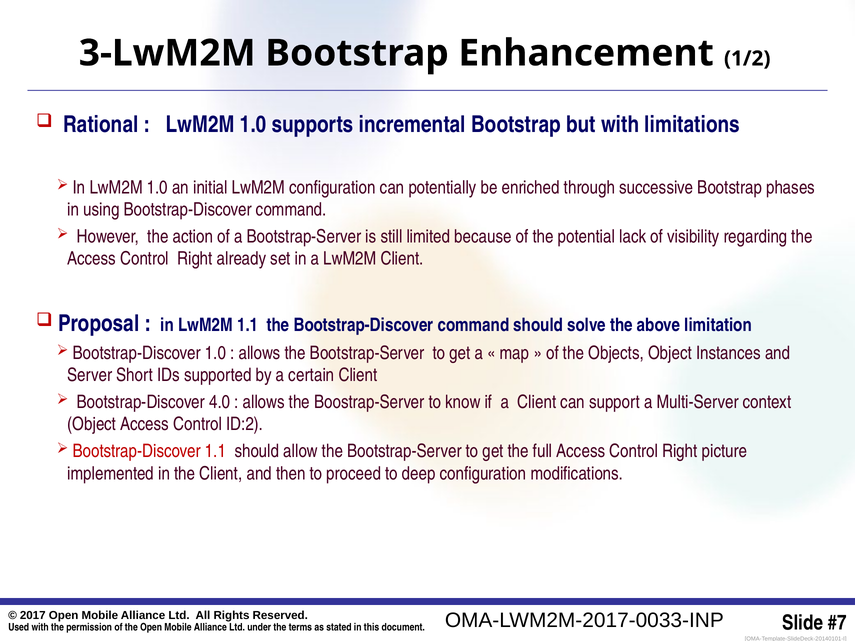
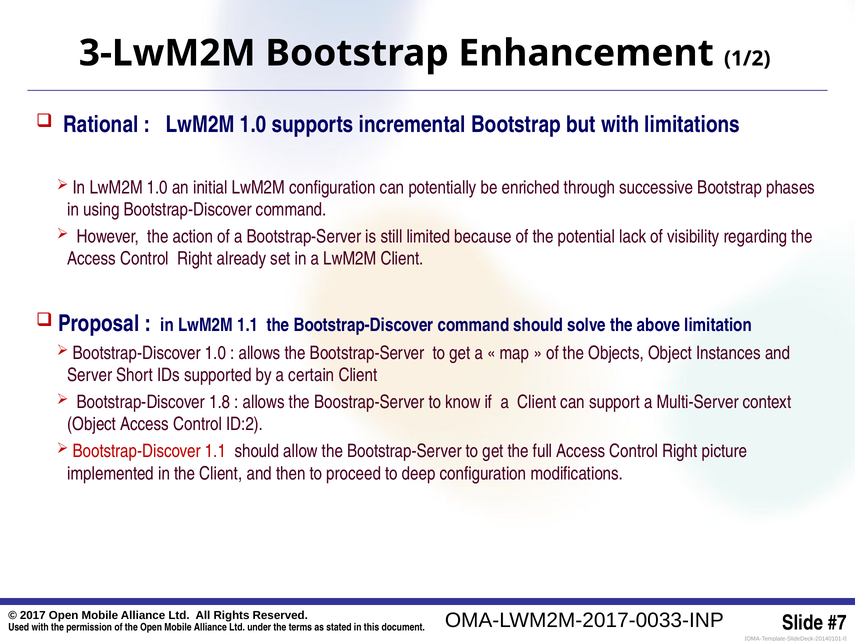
4.0: 4.0 -> 1.8 (220, 402)
